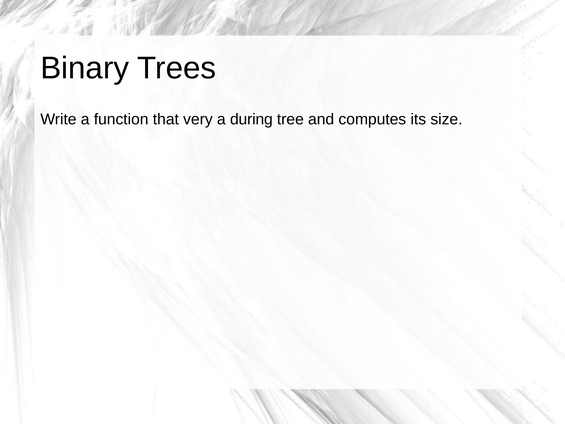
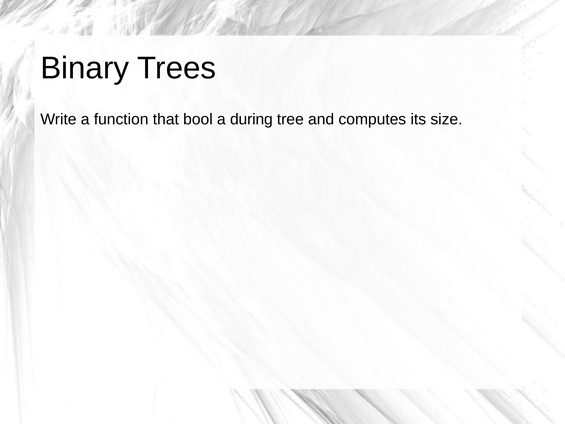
very: very -> bool (198, 119)
